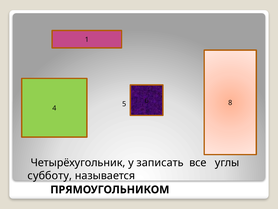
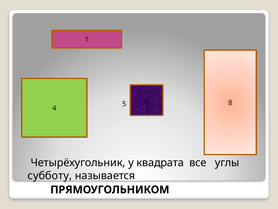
записать: записать -> квадрата (160, 162)
